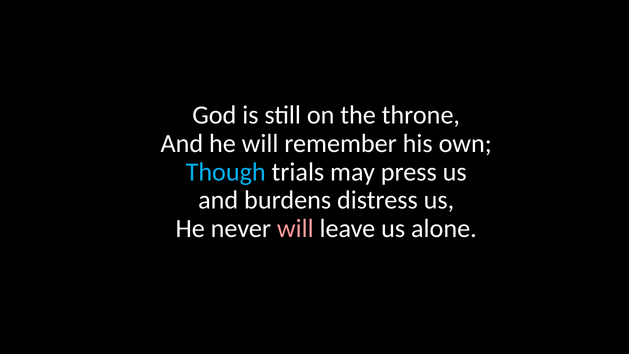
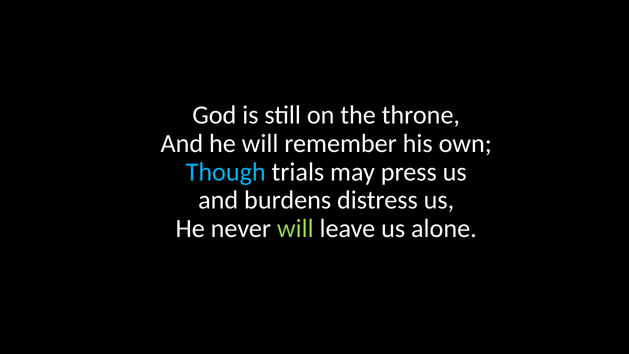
will colour: pink -> light green (295, 228)
